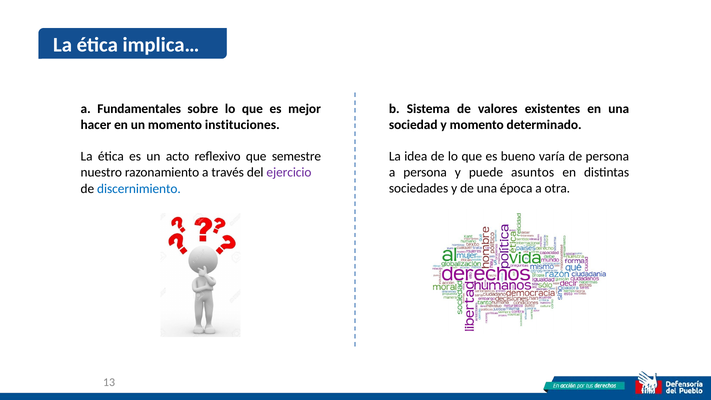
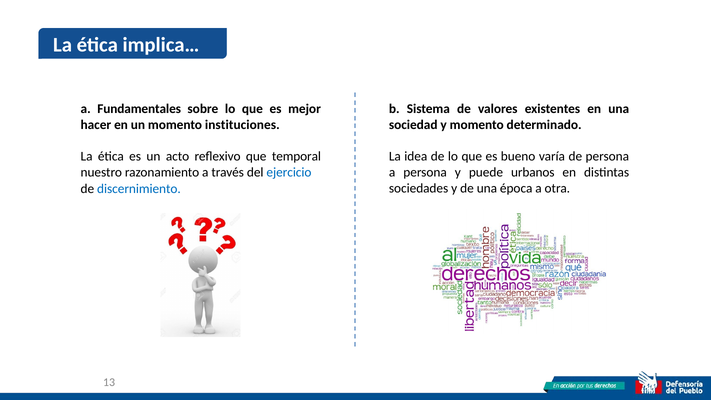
semestre: semestre -> temporal (296, 156)
ejercicio colour: purple -> blue (289, 172)
asuntos: asuntos -> urbanos (533, 172)
